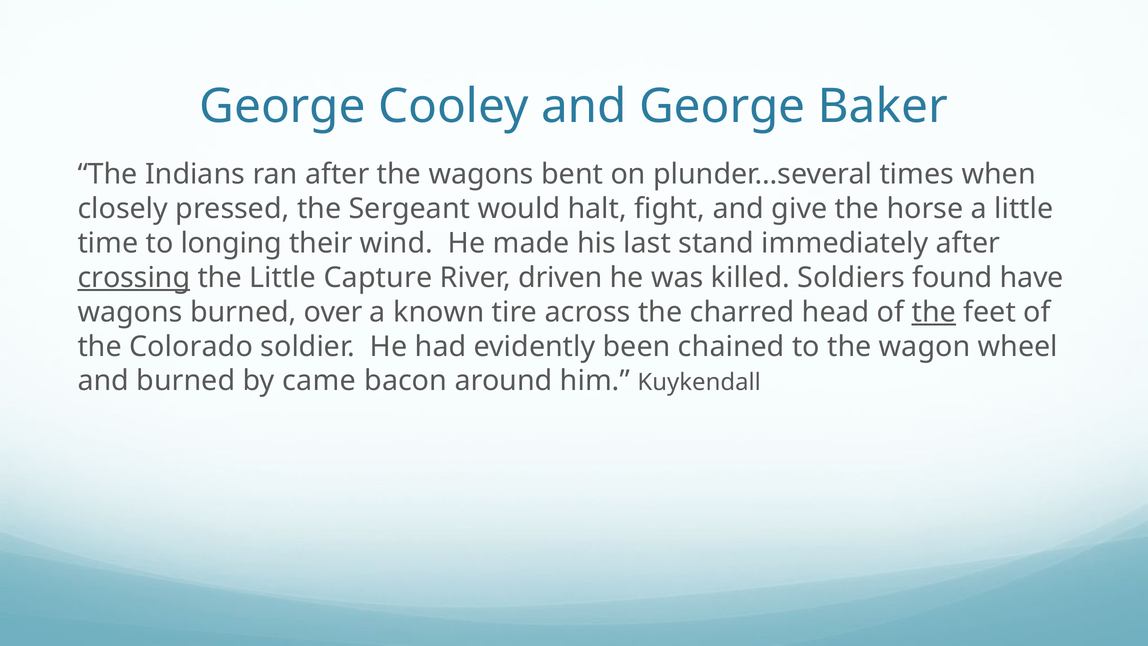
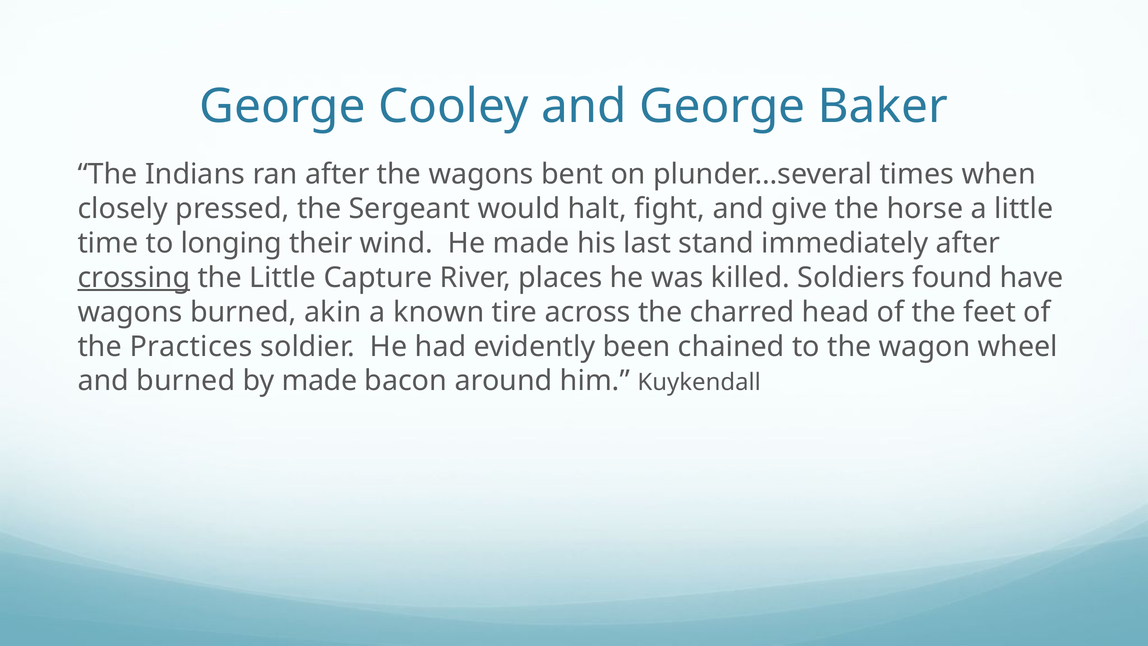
driven: driven -> places (560, 278)
over: over -> akin (333, 312)
the underline: present -> none (934, 312)
Colorado: Colorado -> Practices (191, 346)
by came: came -> made (320, 381)
